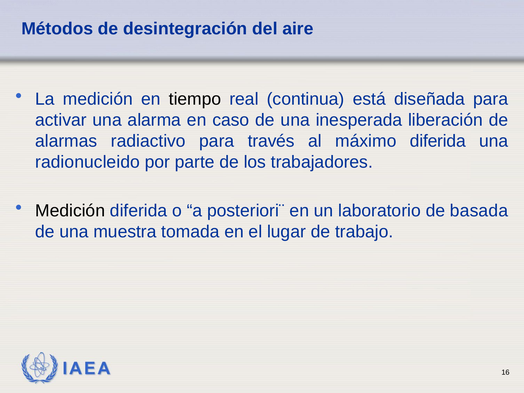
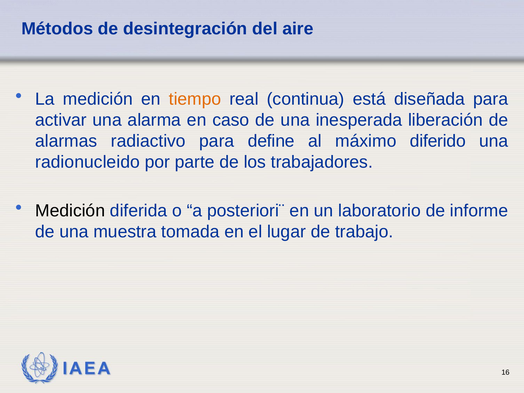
tiempo colour: black -> orange (195, 99)
través: través -> define (271, 141)
máximo diferida: diferida -> diferido (438, 141)
basada: basada -> informe (479, 211)
